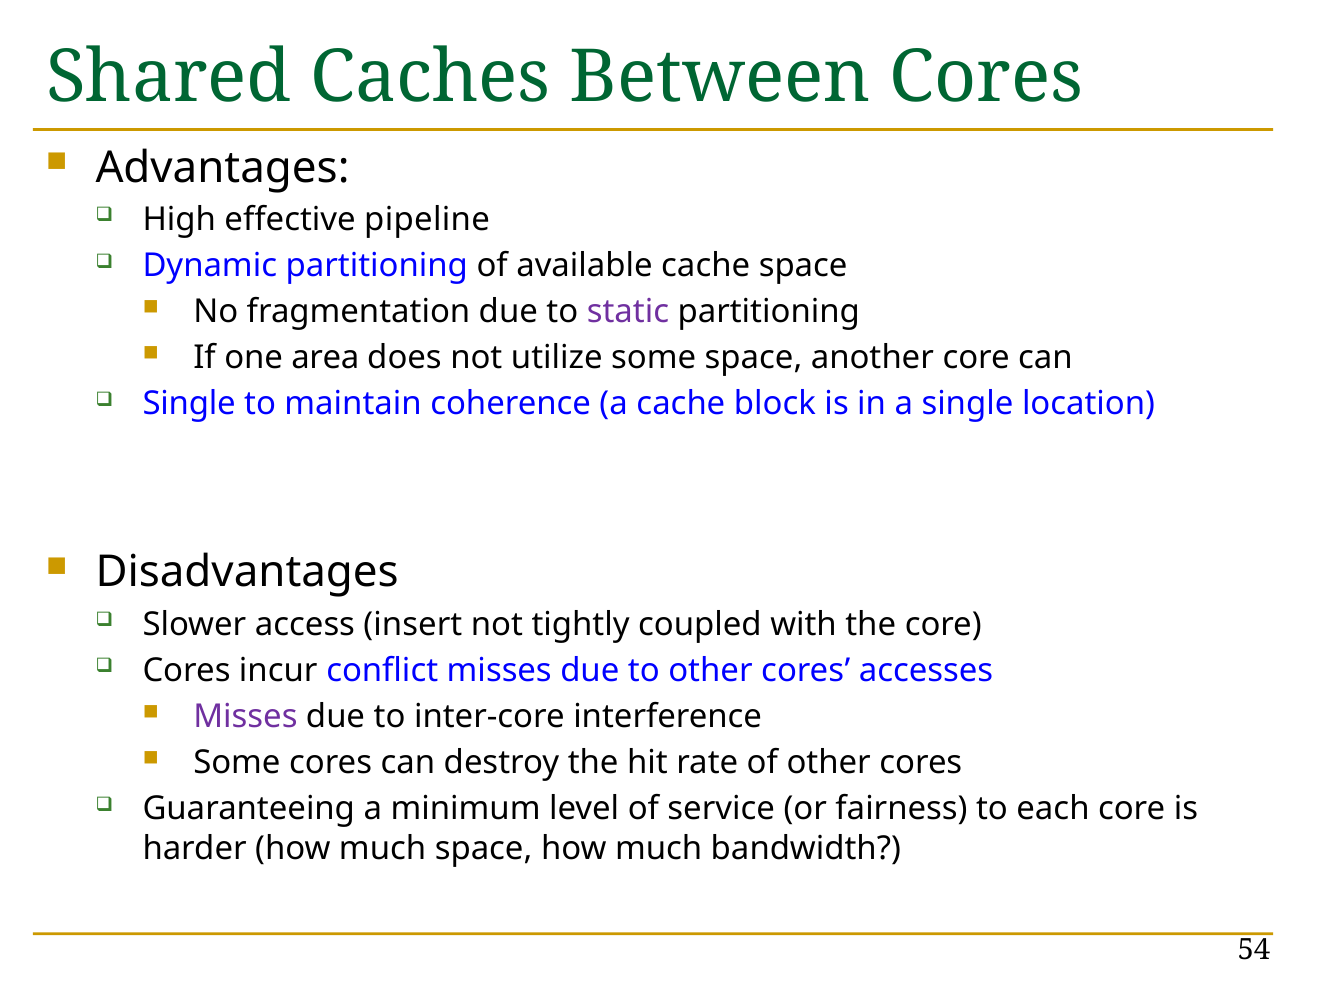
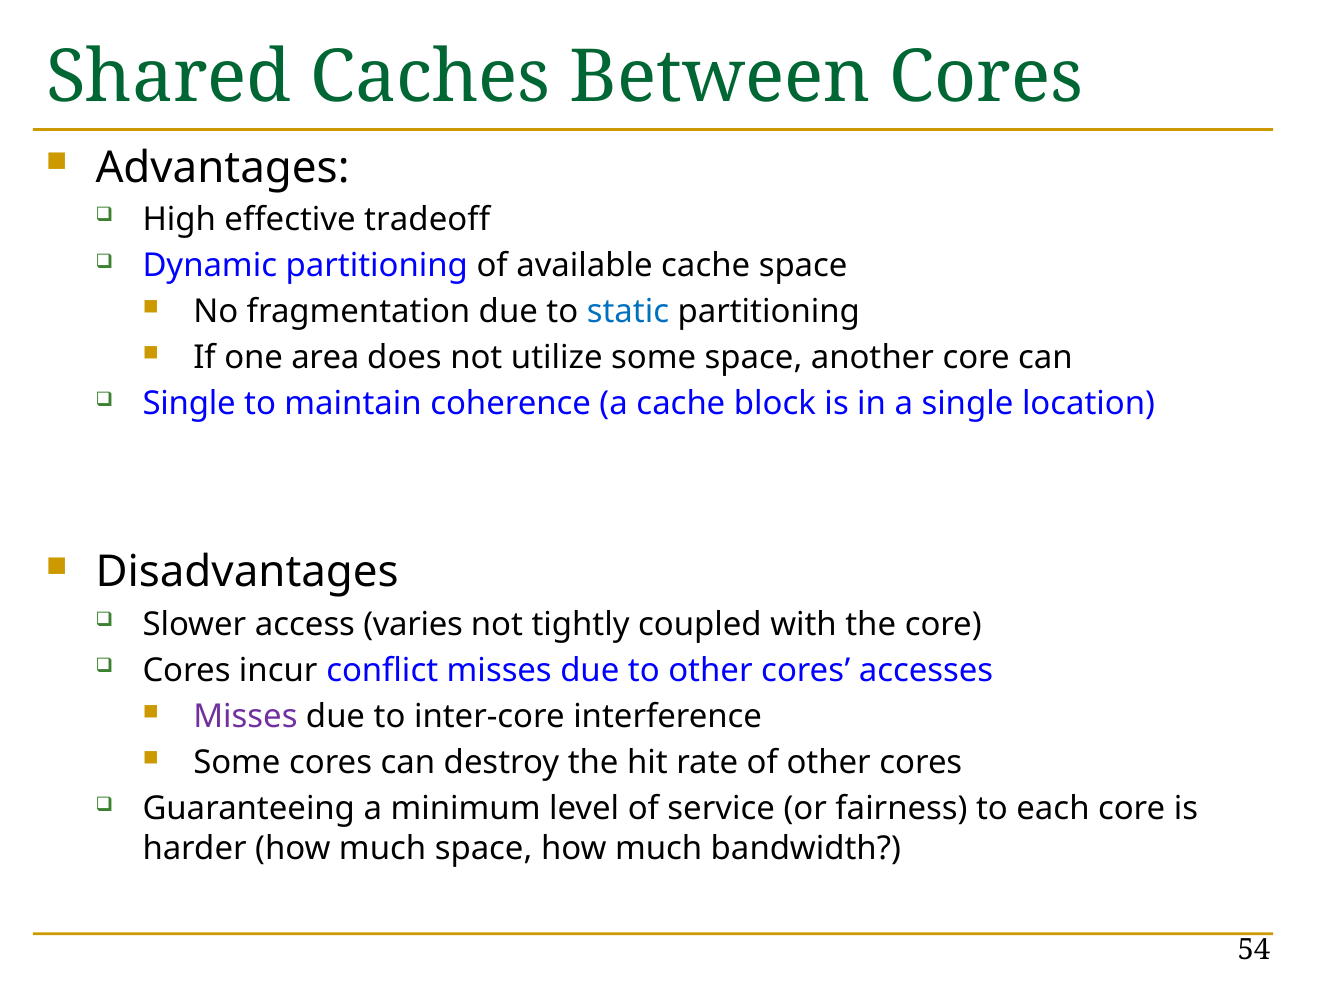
pipeline: pipeline -> tradeoff (427, 220)
static colour: purple -> blue (628, 312)
insert: insert -> varies (413, 624)
